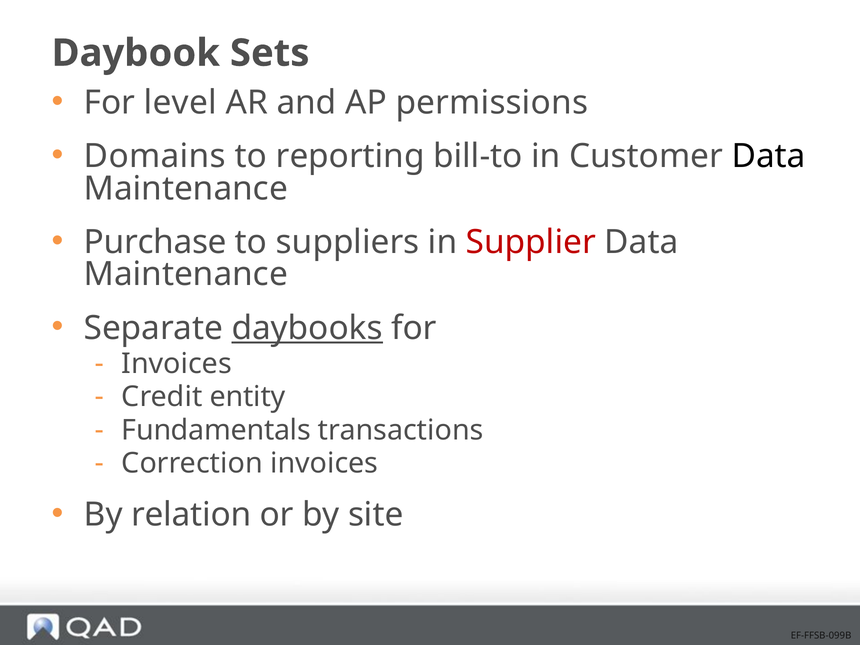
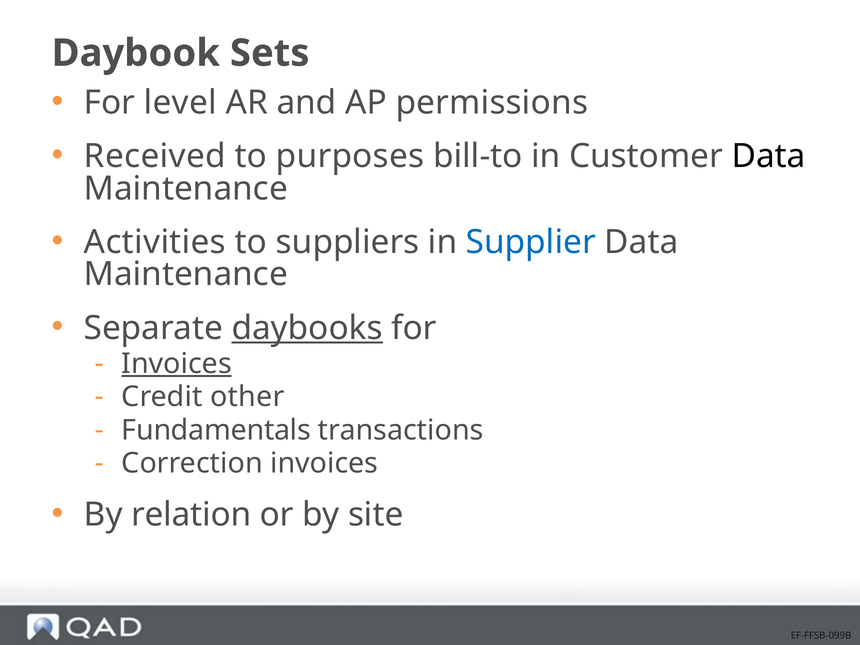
Domains: Domains -> Received (155, 156)
reporting: reporting -> purposes (350, 156)
Purchase: Purchase -> Activities (155, 242)
Supplier colour: red -> blue (531, 242)
Invoices underline: none -> present (177, 364)
entity: entity -> other (247, 397)
